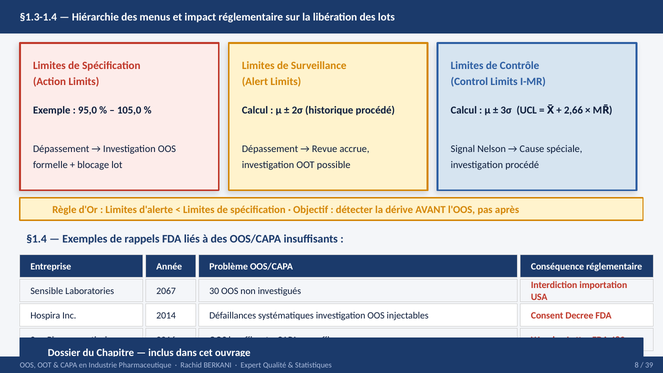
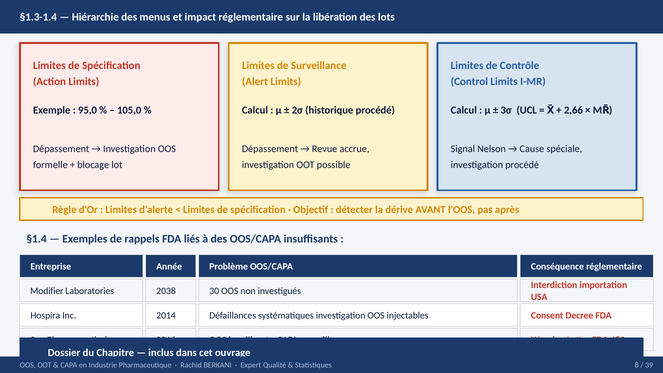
Sensible: Sensible -> Modifier (47, 291)
2067: 2067 -> 2038 (166, 291)
